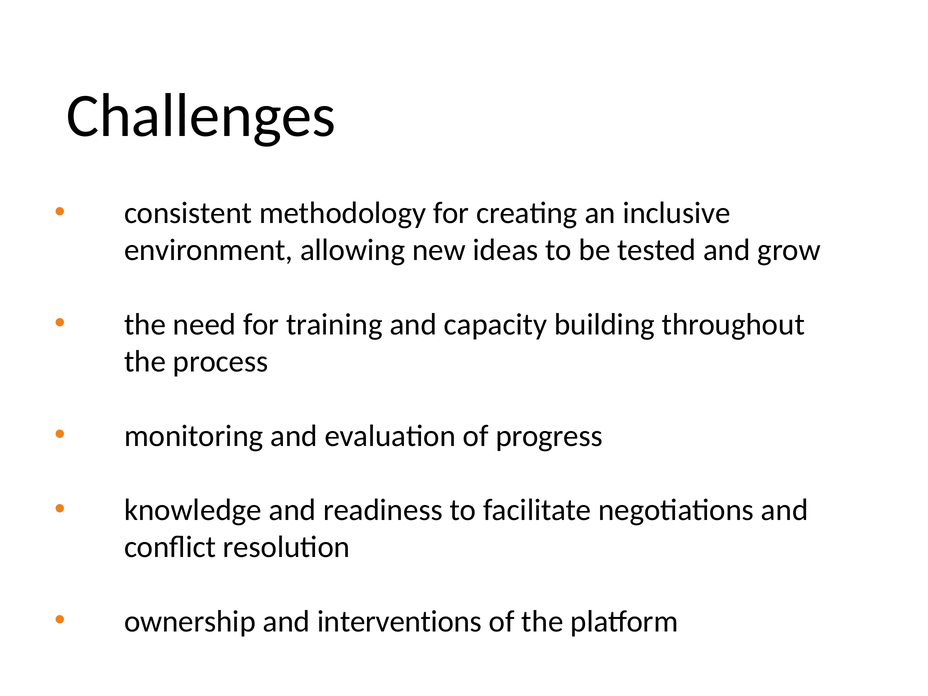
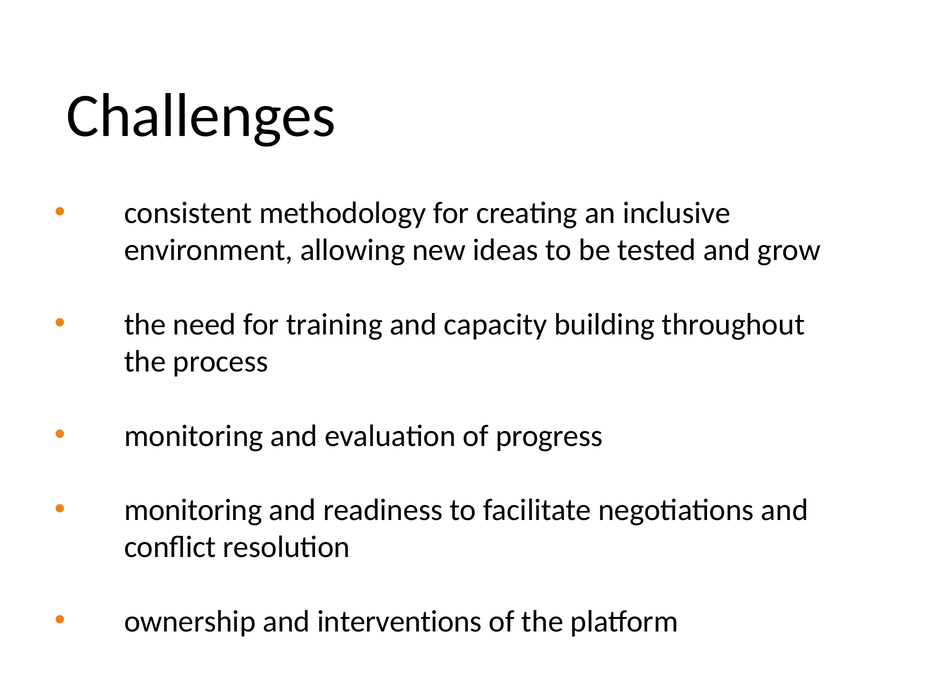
knowledge: knowledge -> monitoring (193, 510)
